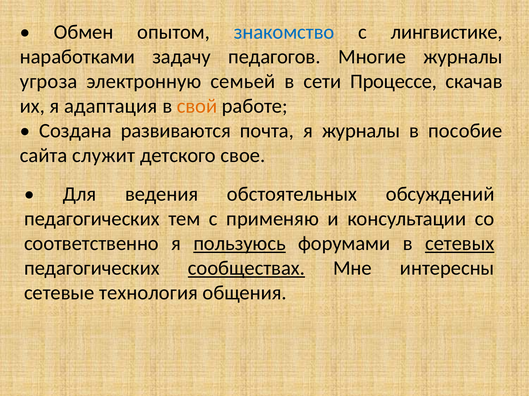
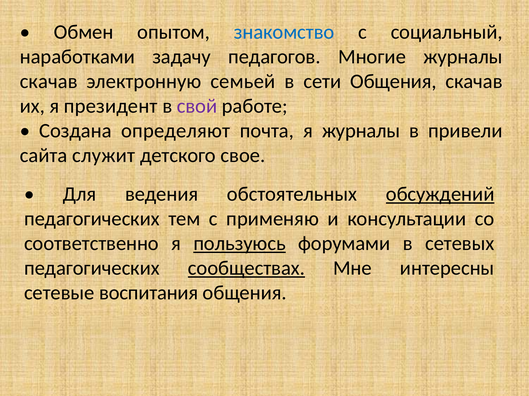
лингвистике: лингвистике -> социальный (447, 32)
угроза: угроза -> скачав (49, 82)
сети Процессе: Процессе -> Общения (393, 82)
адаптация: адаптация -> президент (111, 106)
свой colour: orange -> purple (197, 106)
развиваются: развиваются -> определяют (176, 131)
пособие: пособие -> привели (465, 131)
обсуждений underline: none -> present (440, 195)
сетевых underline: present -> none (460, 244)
технология: технология -> воспитания (149, 293)
